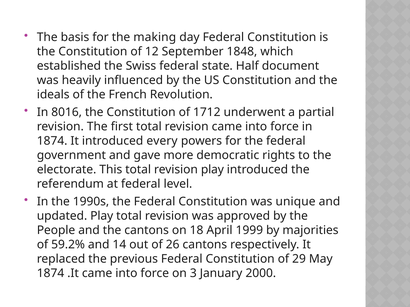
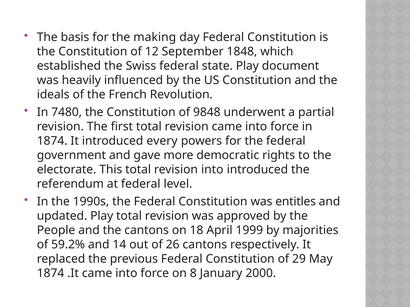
state Half: Half -> Play (247, 66)
8016: 8016 -> 7480 (67, 113)
1712: 1712 -> 9848 (207, 113)
revision play: play -> into (212, 170)
unique: unique -> entitles (296, 202)
3: 3 -> 8 (193, 274)
